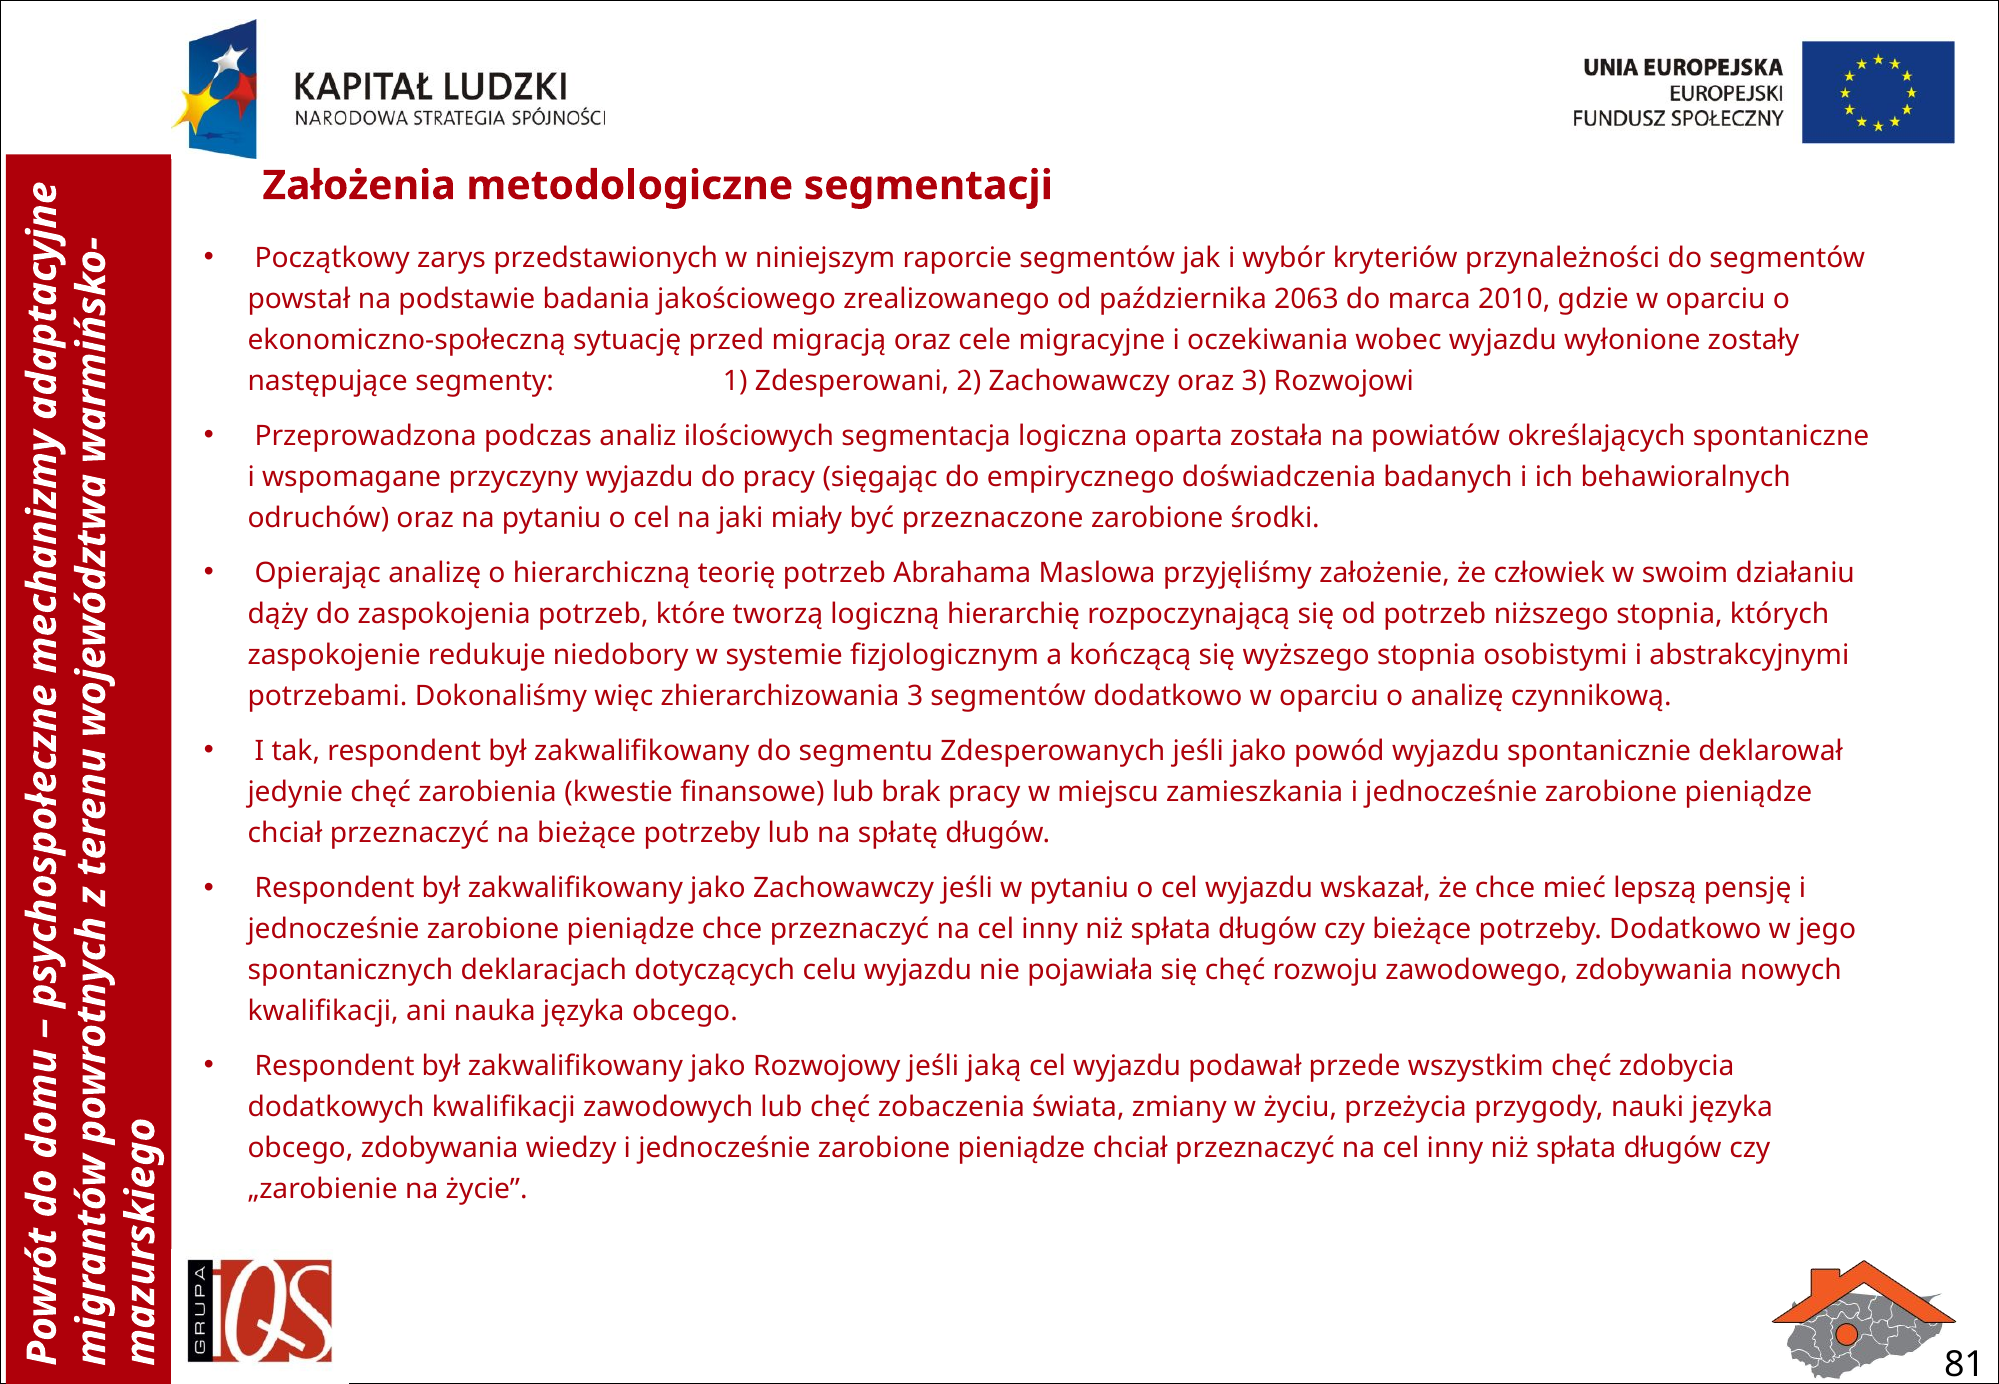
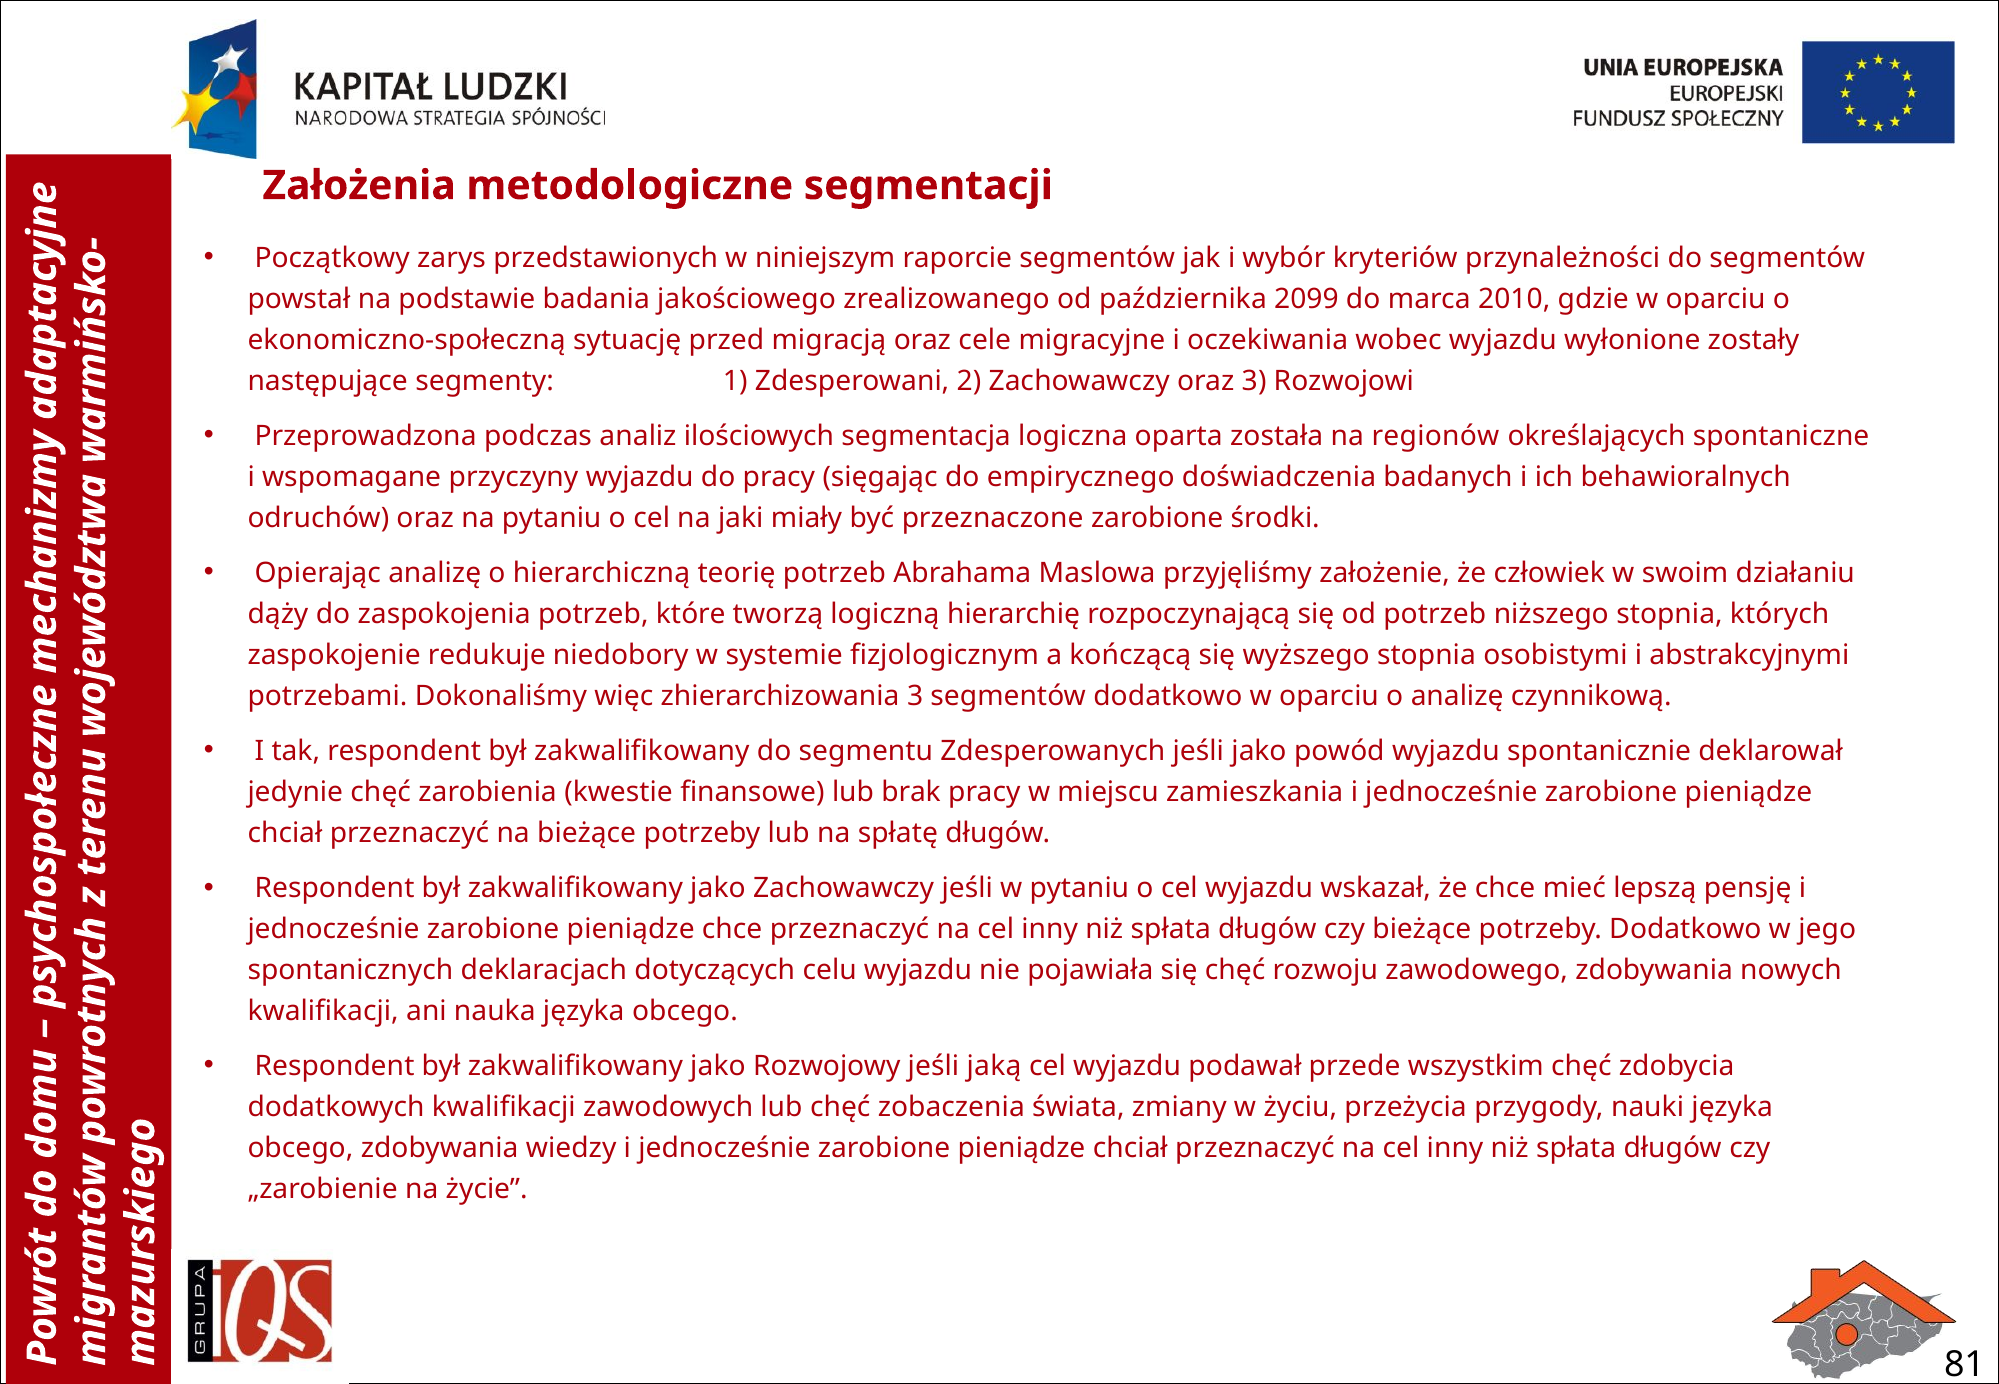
2063: 2063 -> 2099 (1306, 299)
powiatów: powiatów -> regionów (1435, 436)
